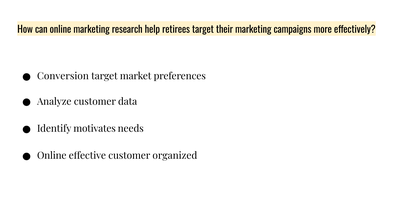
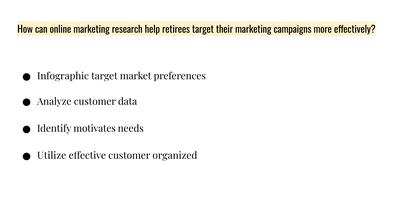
Conversion: Conversion -> Infographic (63, 76)
Online: Online -> Utilize (52, 156)
